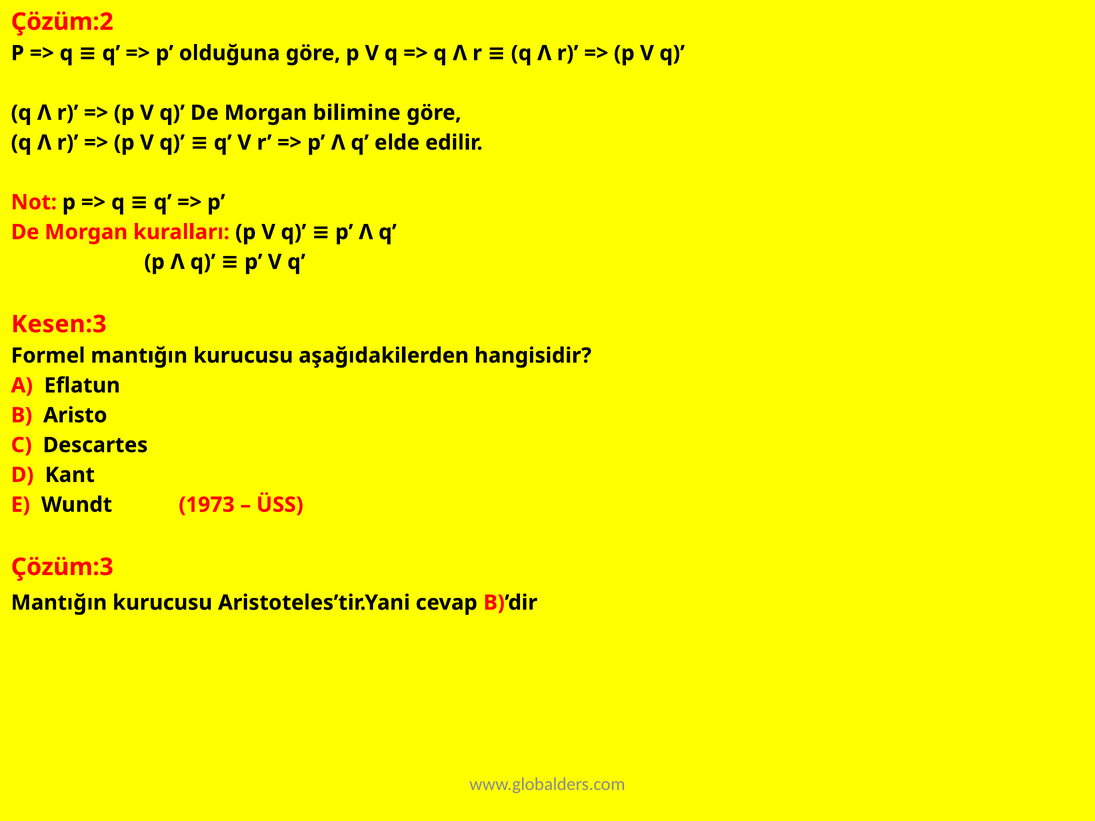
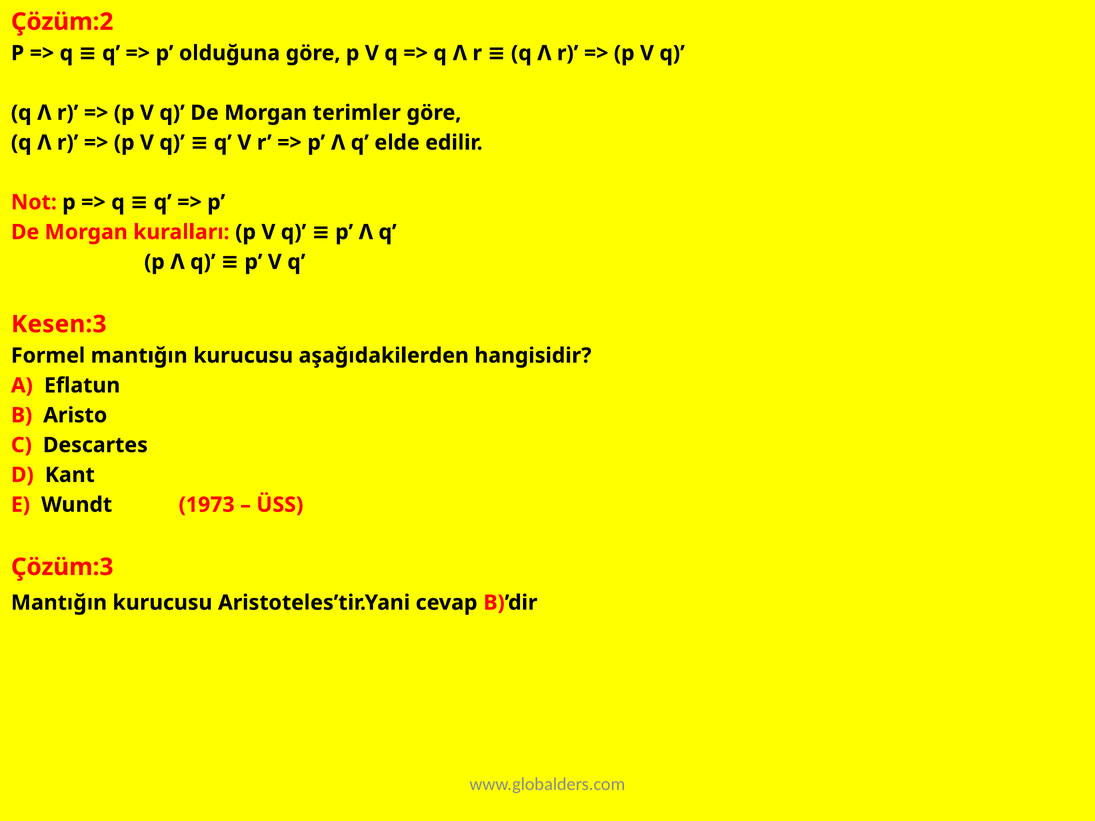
bilimine: bilimine -> terimler (357, 113)
